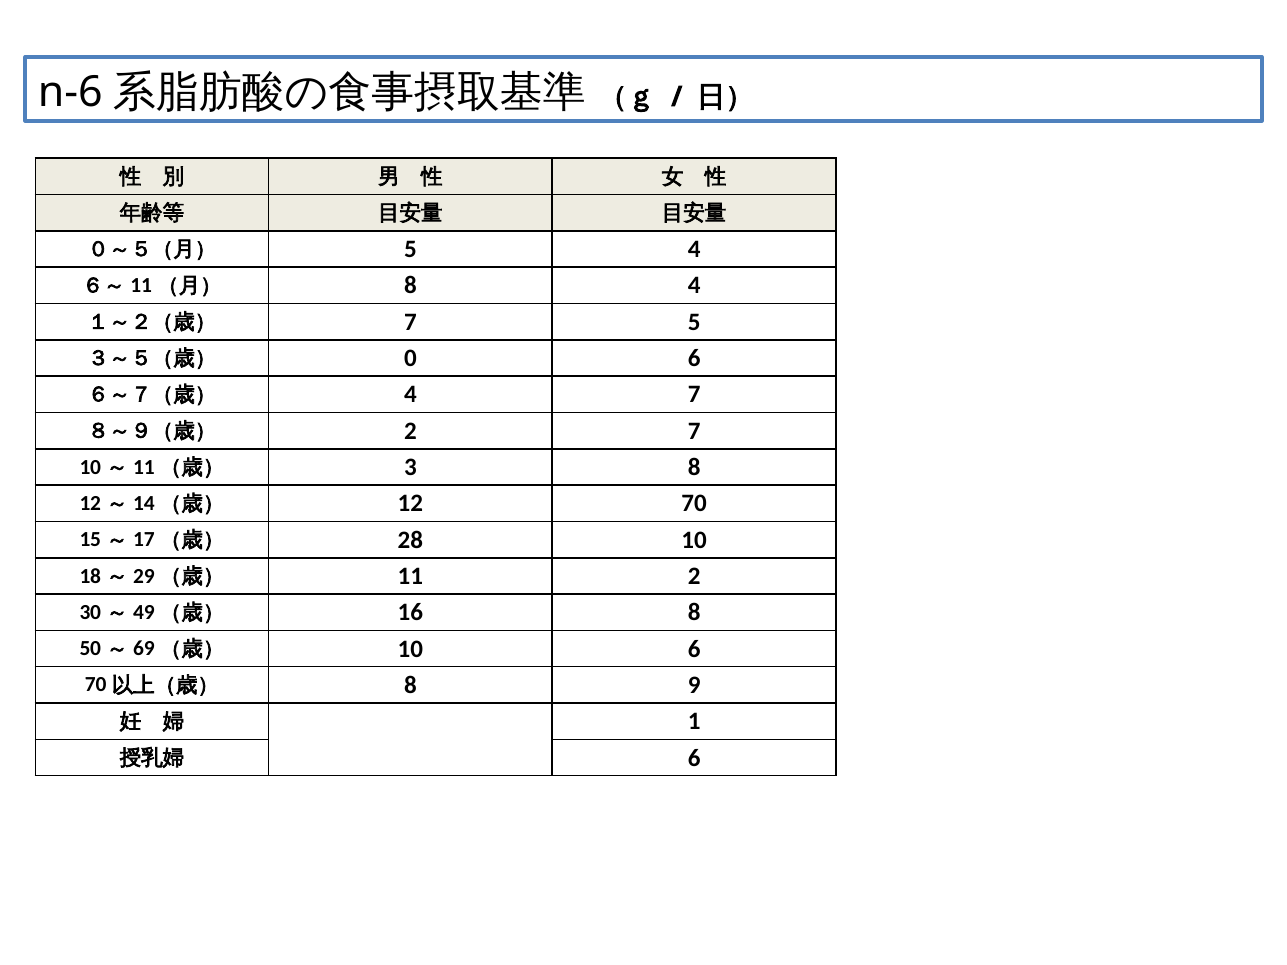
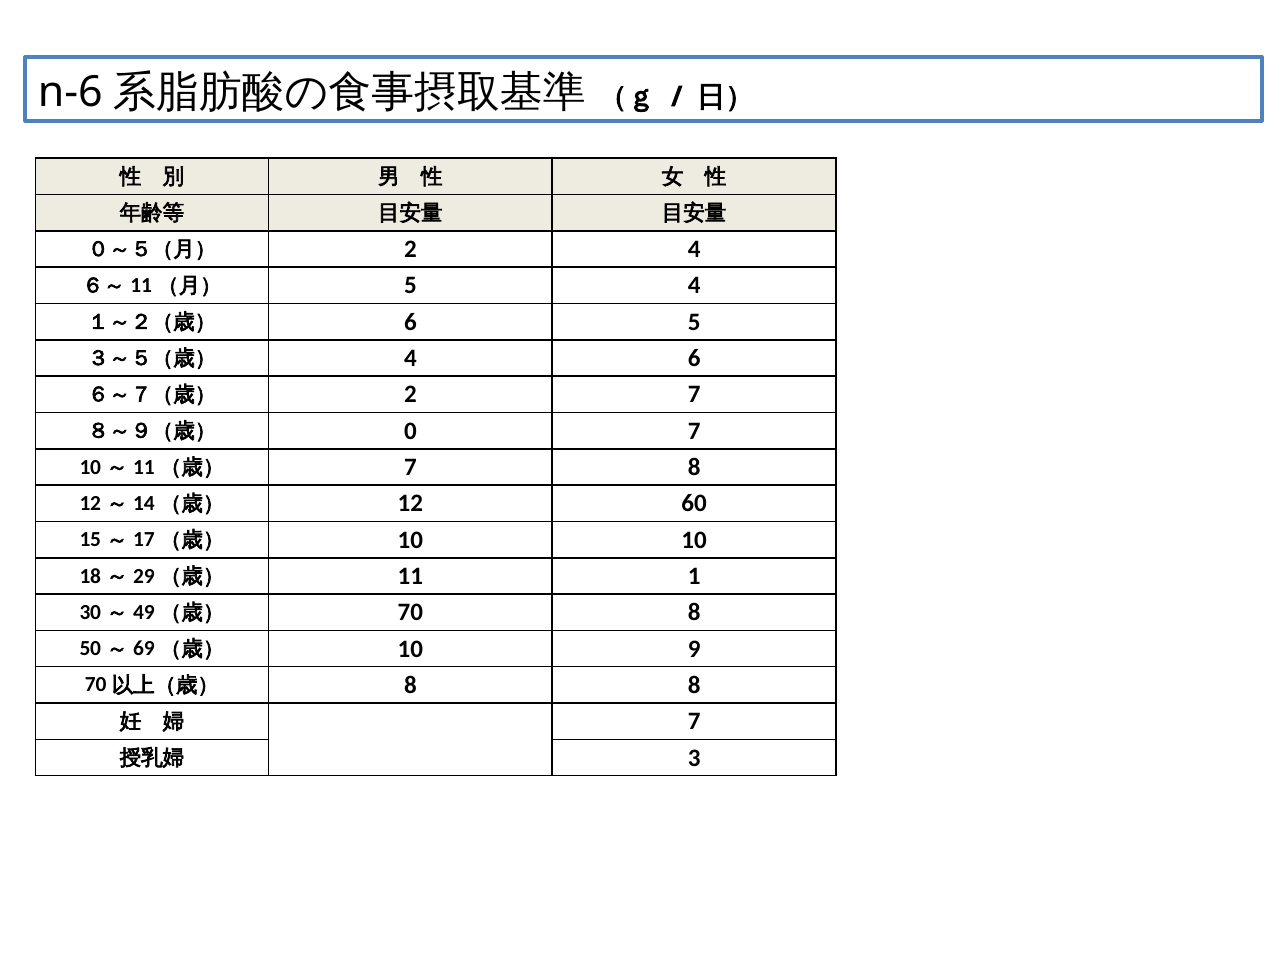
5: 5 -> 2 (410, 249)
8: 8 -> 5 (410, 286)
7: 7 -> 6 (410, 322)
0: 0 -> 4 (410, 358)
4: 4 -> 2 (410, 395)
2: 2 -> 0 (410, 431)
3: 3 -> 7 (410, 467)
70: 70 -> 60 (694, 504)
28: 28 -> 10 (410, 540)
11 2: 2 -> 1 (694, 576)
16: 16 -> 70 (410, 613)
10 6: 6 -> 9 (694, 649)
8 9: 9 -> 8 (694, 685)
1: 1 -> 7 (694, 722)
6: 6 -> 3 (694, 758)
